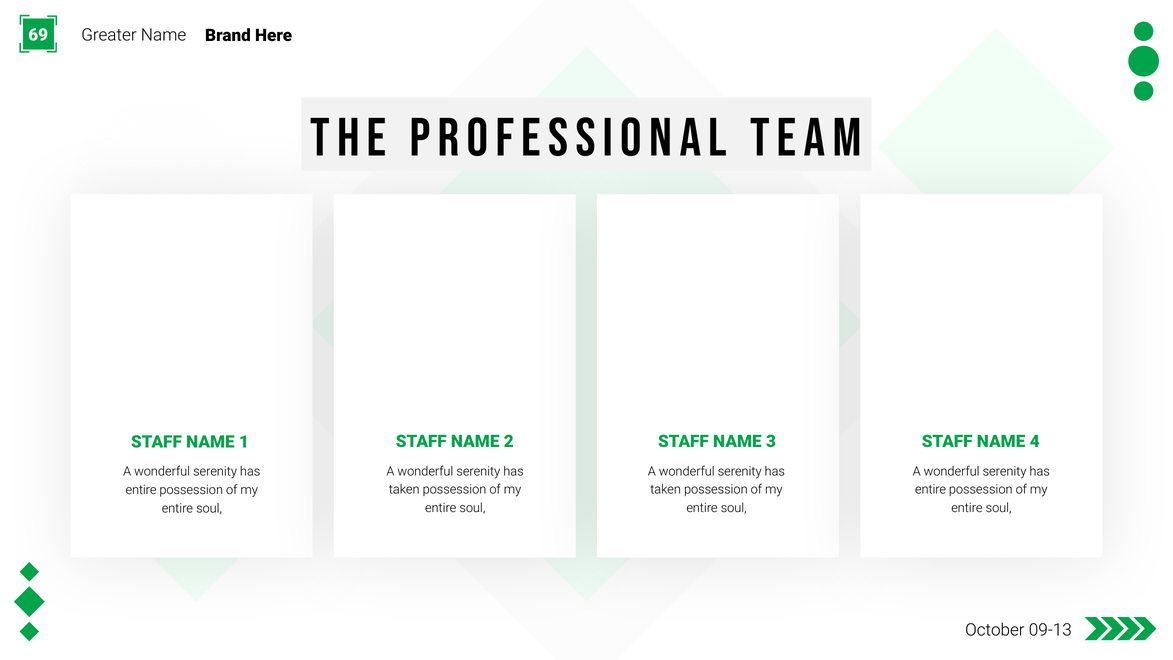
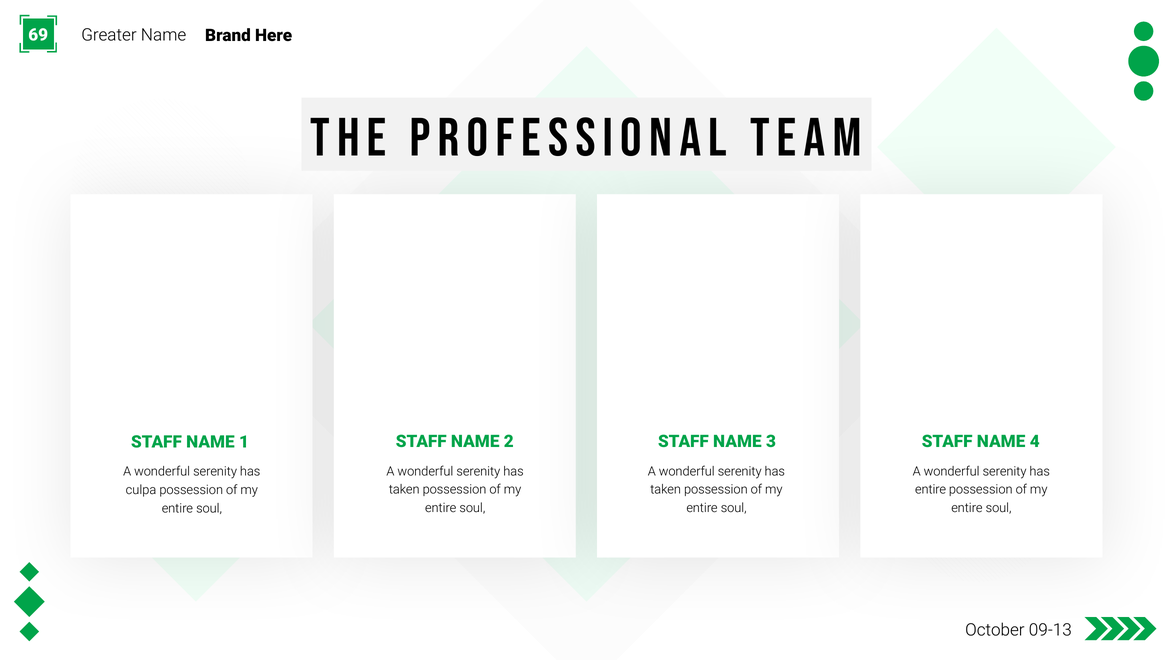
entire: entire -> culpa (141, 490)
